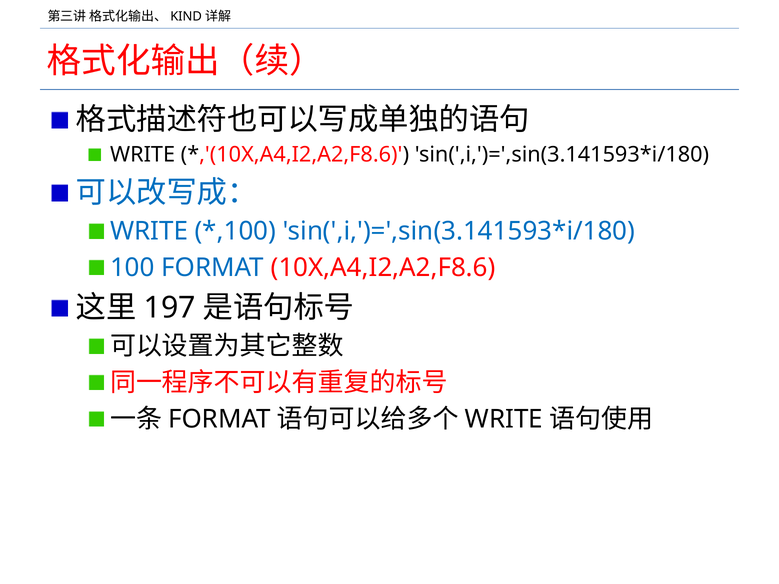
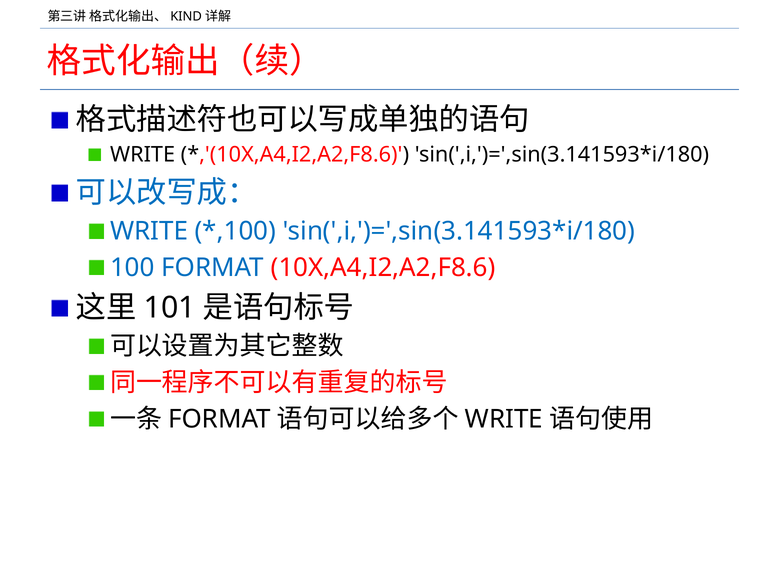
197: 197 -> 101 (170, 308)
